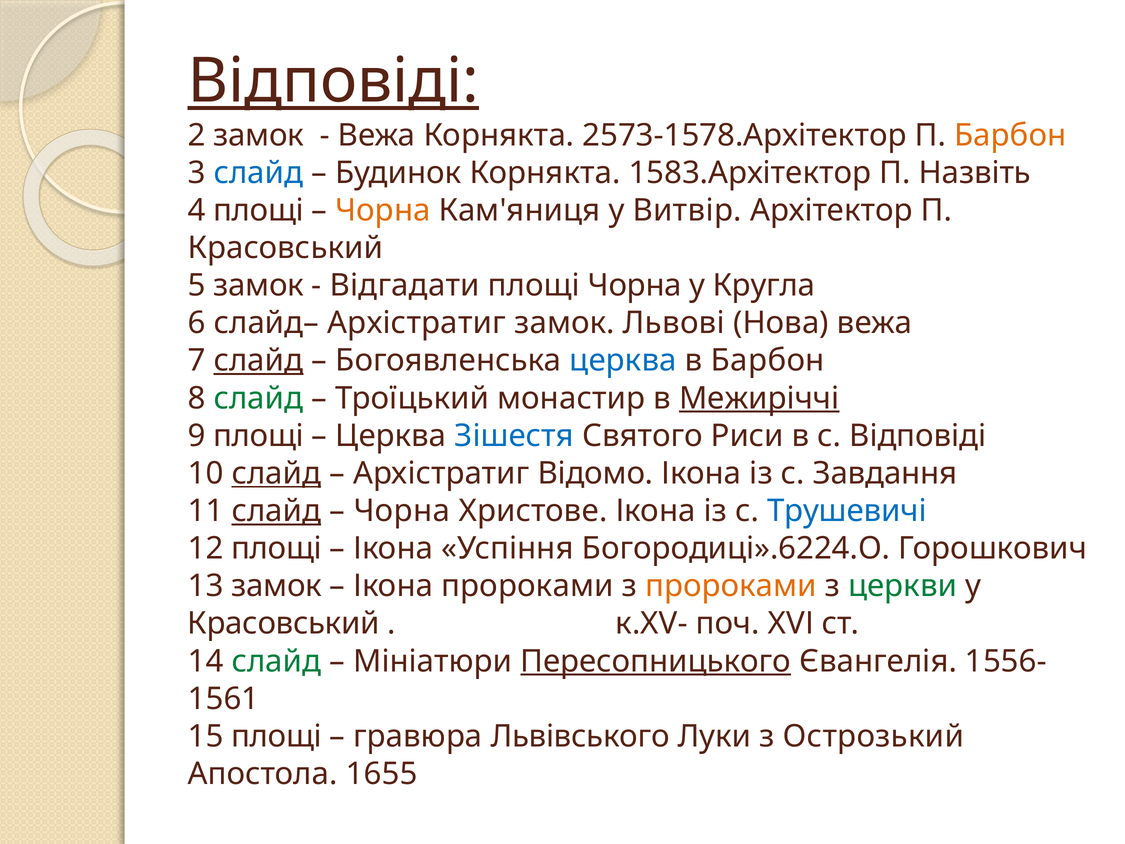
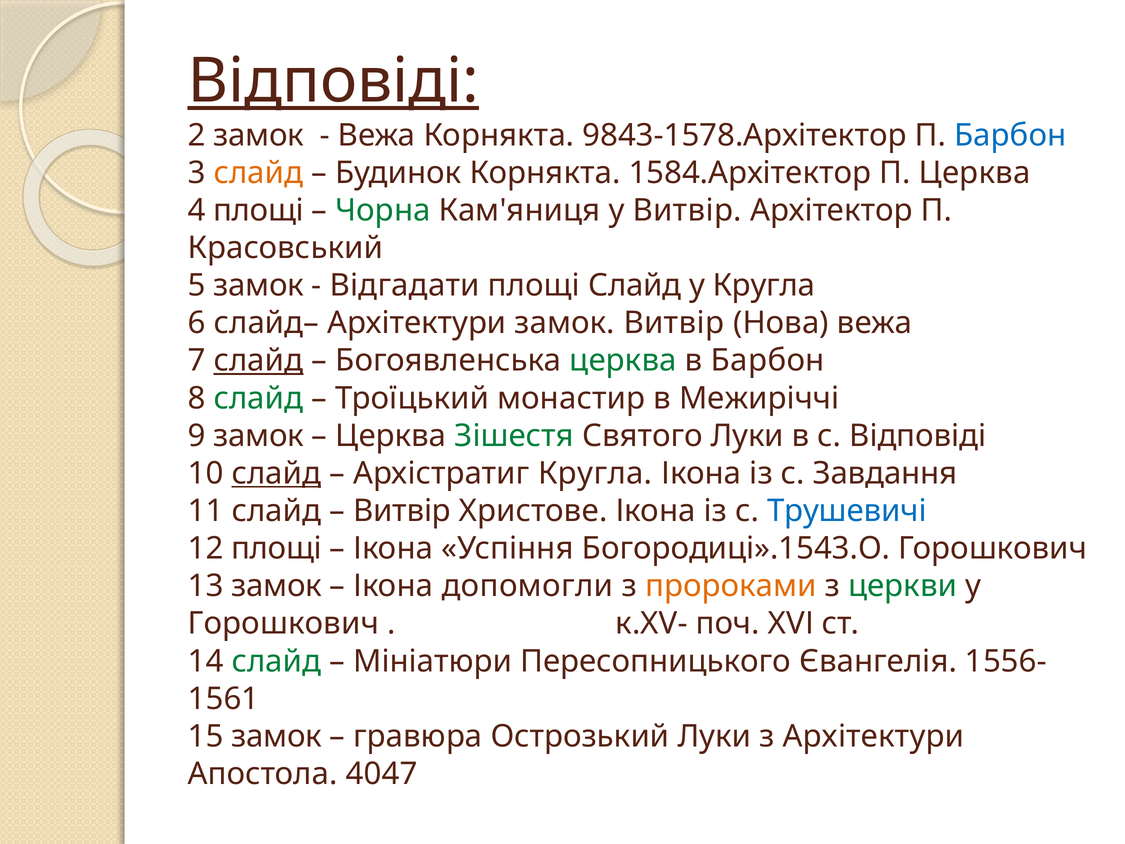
2573-1578.Архітектор: 2573-1578.Архітектор -> 9843-1578.Архітектор (744, 135)
Барбон colour: orange -> blue (1010, 135)
слайд colour: blue -> orange (258, 173)
1583.Архітектор: 1583.Архітектор -> 1584.Архітектор (750, 173)
П Назвіть: Назвіть -> Церква (975, 173)
Чорна colour: orange -> green (383, 210)
площі Чорна: Чорна -> Слайд (635, 285)
слайд– Архістратиг: Архістратиг -> Архітектури (417, 323)
замок Львові: Львові -> Витвір (674, 323)
церква colour: blue -> green (623, 361)
Межиріччі underline: present -> none (759, 398)
9 площі: площі -> замок (259, 436)
Зішестя colour: blue -> green (514, 436)
Святого Риси: Риси -> Луки (747, 436)
Архістратиг Відомо: Відомо -> Кругла (595, 473)
слайд underline: present -> none (276, 511)
Чорна: Чорна -> Витвір (402, 511)
Богородиці».6224.О: Богородиці».6224.О -> Богородиці».1543.О (736, 548)
Ікона пророками: пророками -> допомогли (527, 586)
Красовський: Красовський -> Горошкович (283, 623)
Пересопницького underline: present -> none (656, 661)
15 площі: площі -> замок (277, 736)
Львівського: Львівського -> Острозький (580, 736)
з Острозький: Острозький -> Архітектури (873, 736)
1655: 1655 -> 4047 (382, 774)
